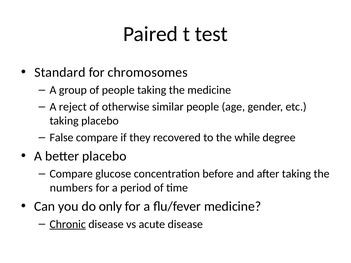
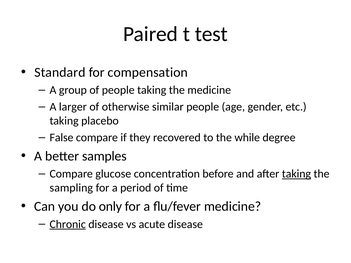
chromosomes: chromosomes -> compensation (148, 72)
reject: reject -> larger (73, 107)
better placebo: placebo -> samples (104, 156)
taking underline: none -> present (296, 174)
numbers: numbers -> sampling (71, 188)
